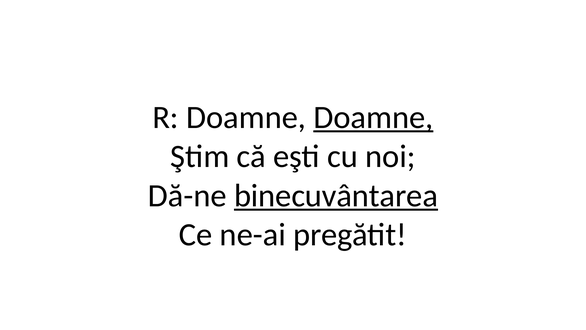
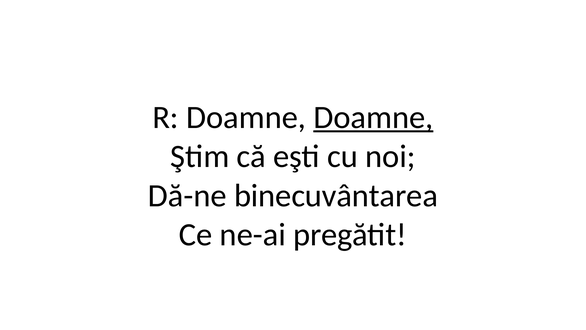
binecuvântarea underline: present -> none (336, 195)
